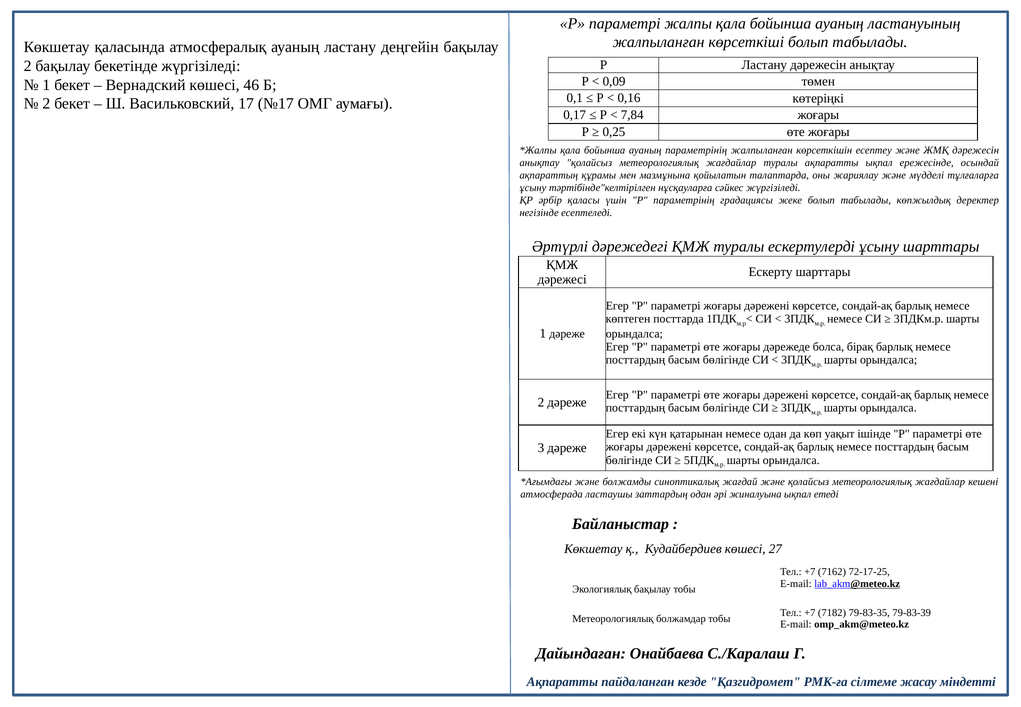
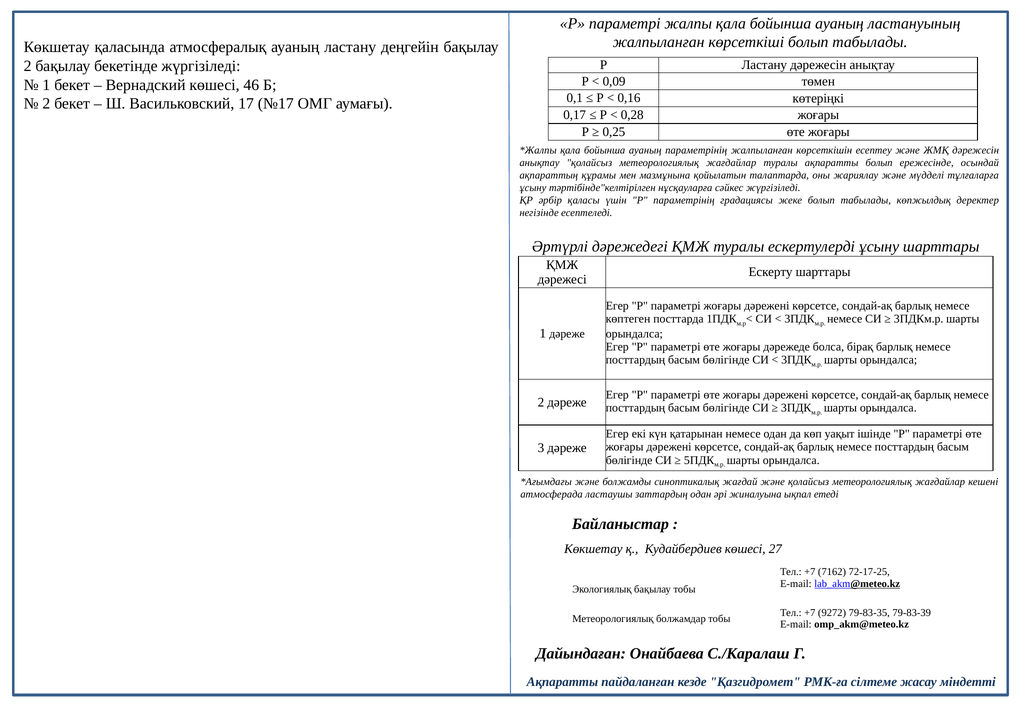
7,84: 7,84 -> 0,28 (632, 115)
ақпаратты ықпал: ықпал -> болып (879, 163)
7182: 7182 -> 9272 (832, 613)
